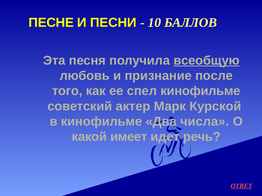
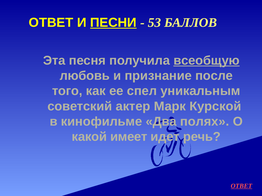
ПЕСНЕ: ПЕСНЕ -> ОТВЕТ (51, 23)
ПЕСНИ underline: none -> present (113, 23)
10: 10 -> 53 (154, 23)
спел кинофильме: кинофильме -> уникальным (200, 91)
числа: числа -> полях (205, 122)
